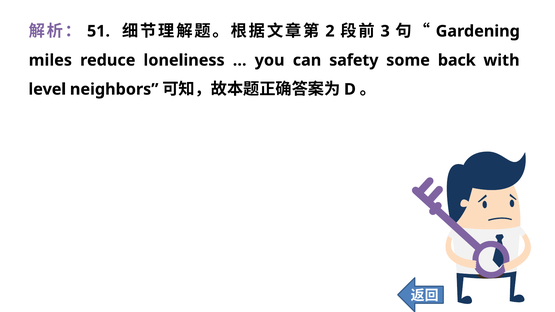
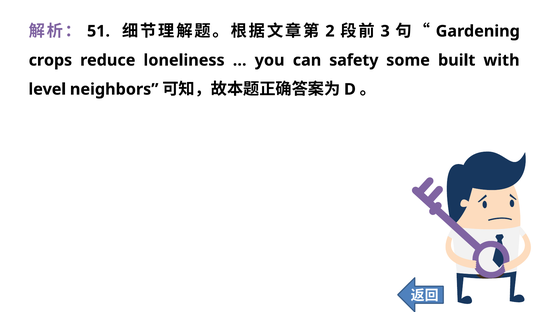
miles: miles -> crops (50, 60)
back: back -> built (457, 60)
